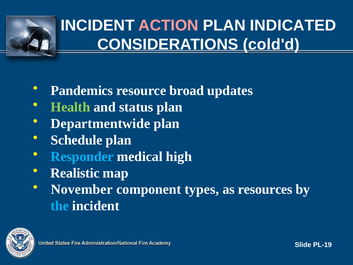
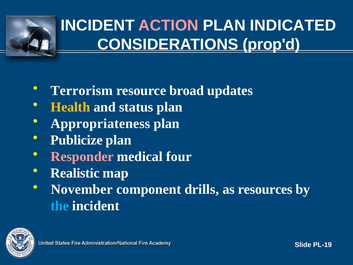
cold'd: cold'd -> prop'd (271, 44)
Pandemics: Pandemics -> Terrorism (82, 90)
Health colour: light green -> yellow (70, 107)
Departmentwide: Departmentwide -> Appropriateness (100, 123)
Schedule: Schedule -> Publicize (77, 140)
Responder colour: light blue -> pink (82, 156)
high: high -> four (179, 156)
types: types -> drills (202, 189)
